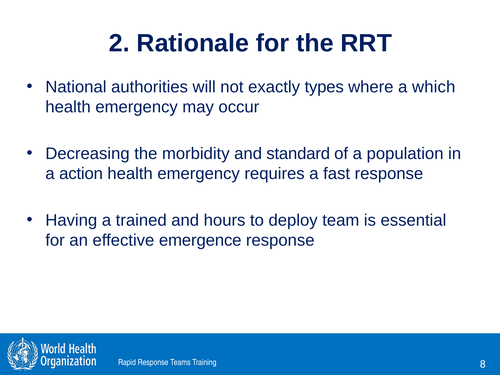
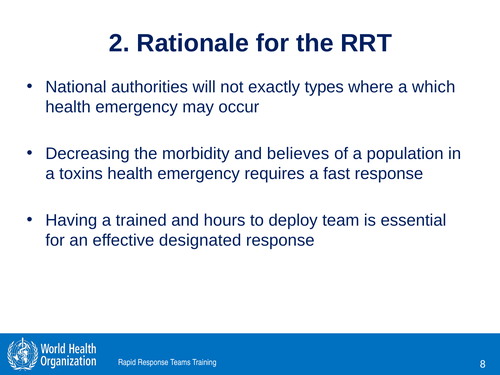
standard: standard -> believes (298, 154)
action: action -> toxins (81, 174)
emergence: emergence -> designated (200, 240)
